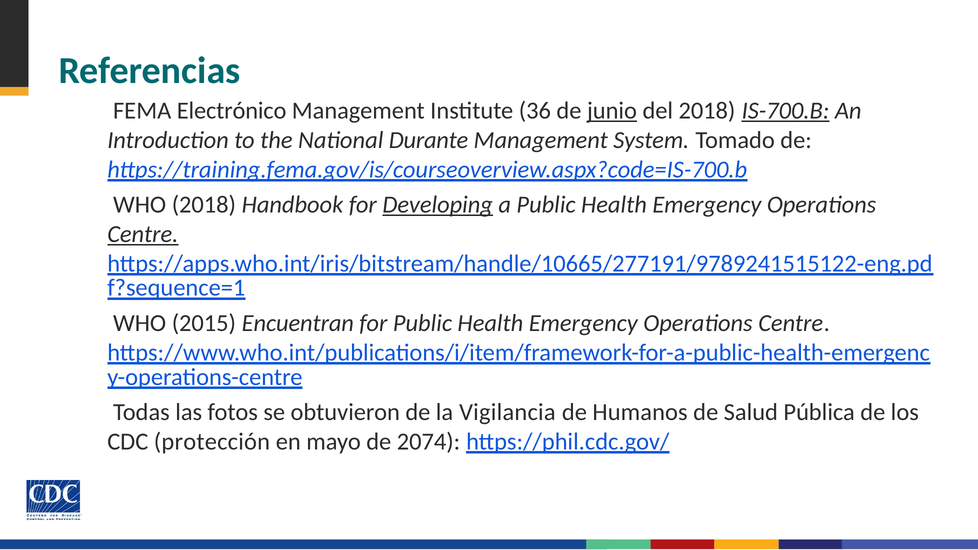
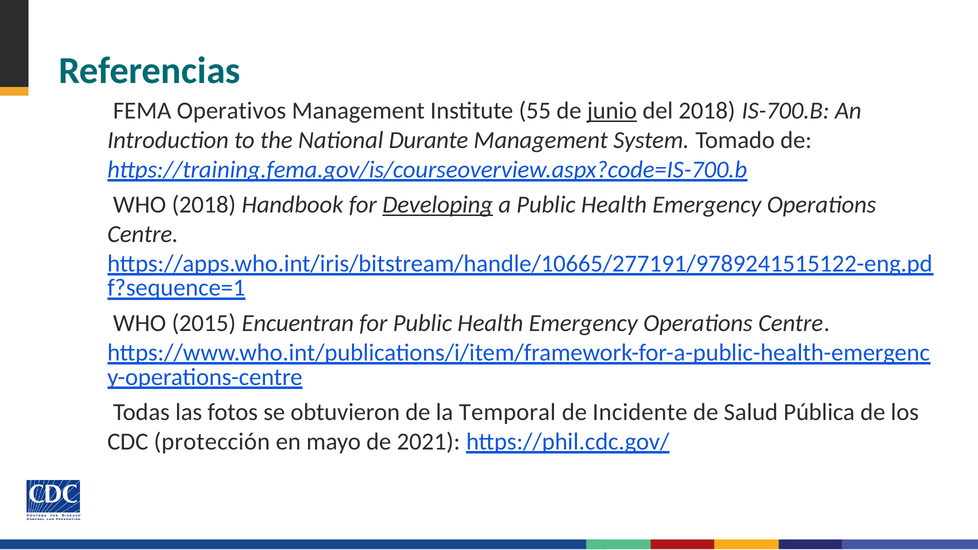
Electrónico: Electrónico -> Operativos (231, 111)
36: 36 -> 55 (535, 111)
IS-700.B underline: present -> none (786, 111)
Centre underline: present -> none (143, 234)
Vigilancia: Vigilancia -> Temporal (507, 412)
Humanos: Humanos -> Incidente (640, 412)
2074: 2074 -> 2021 (429, 442)
